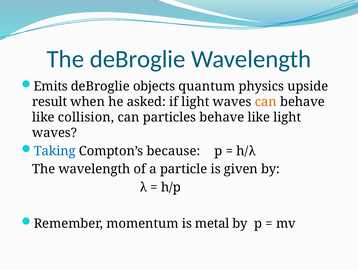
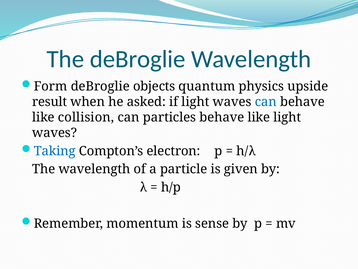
Emits: Emits -> Form (51, 86)
can colour: orange -> blue (266, 102)
because: because -> electron (174, 151)
metal: metal -> sense (212, 223)
